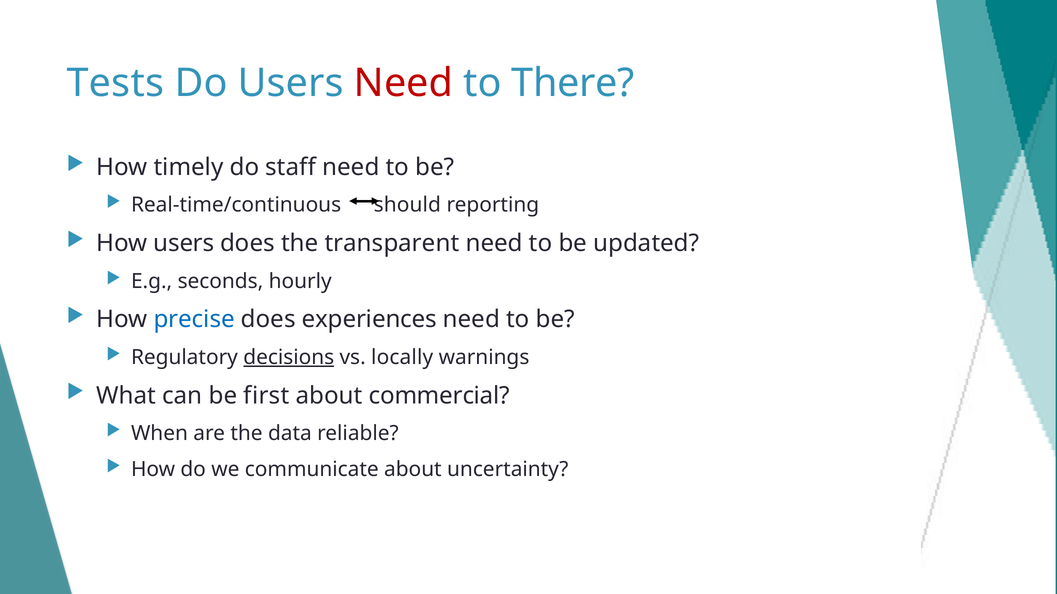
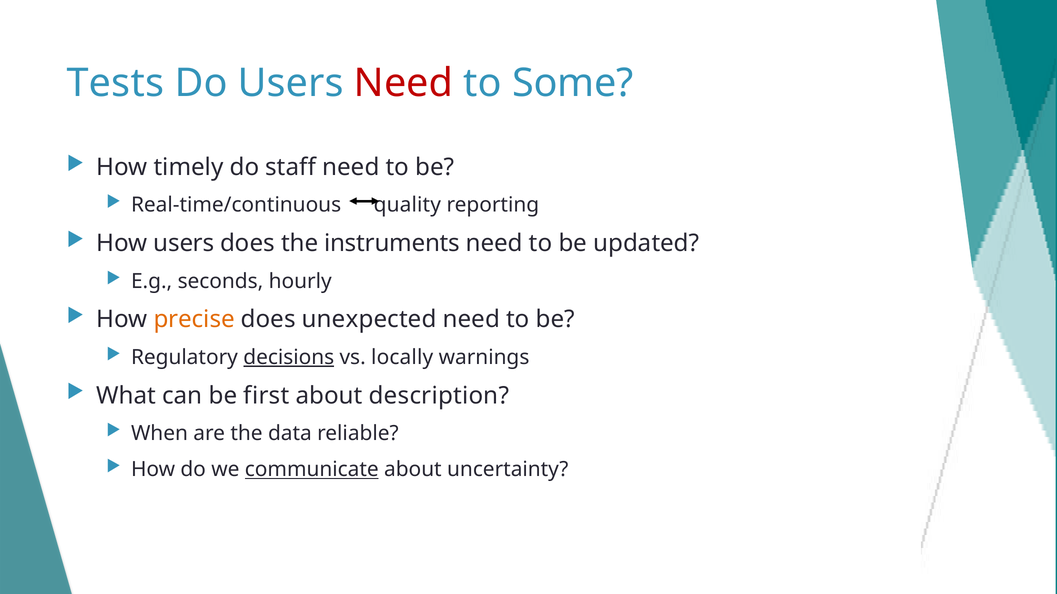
There: There -> Some (573, 83)
should: should -> quality (407, 205)
transparent: transparent -> instruments (392, 244)
precise colour: blue -> orange (194, 320)
experiences: experiences -> unexpected (369, 320)
commercial: commercial -> description (439, 396)
communicate underline: none -> present (312, 470)
